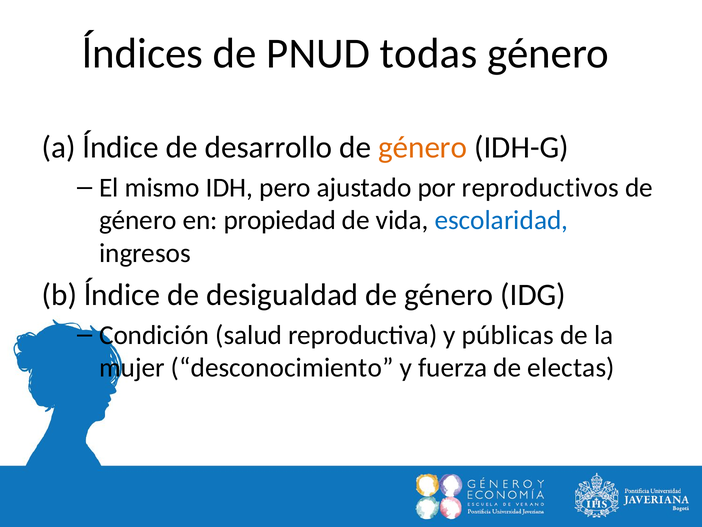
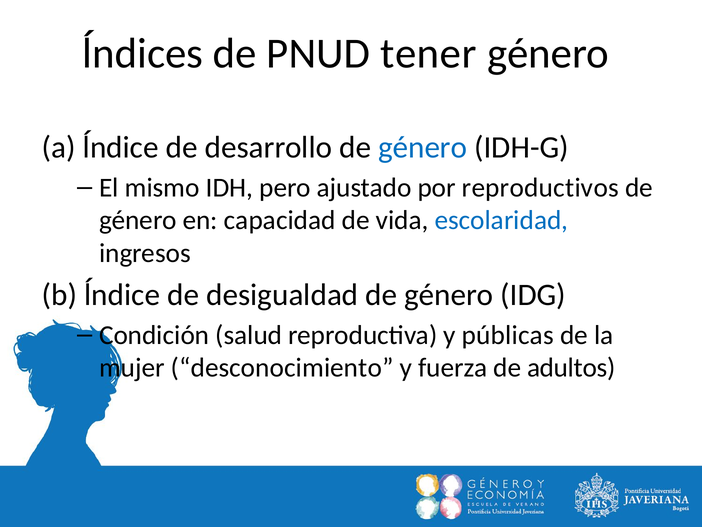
todas: todas -> tener (429, 53)
género colour: orange -> blue (423, 147)
propiedad: propiedad -> capacidad (280, 220)
electas: electas -> adultos (571, 367)
